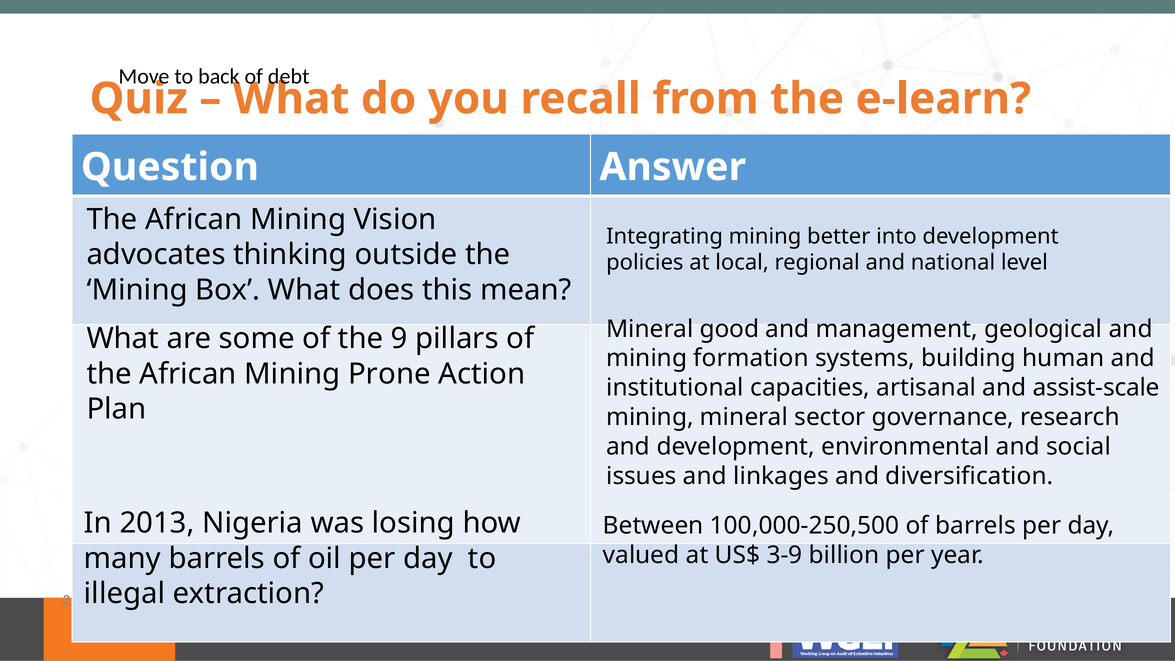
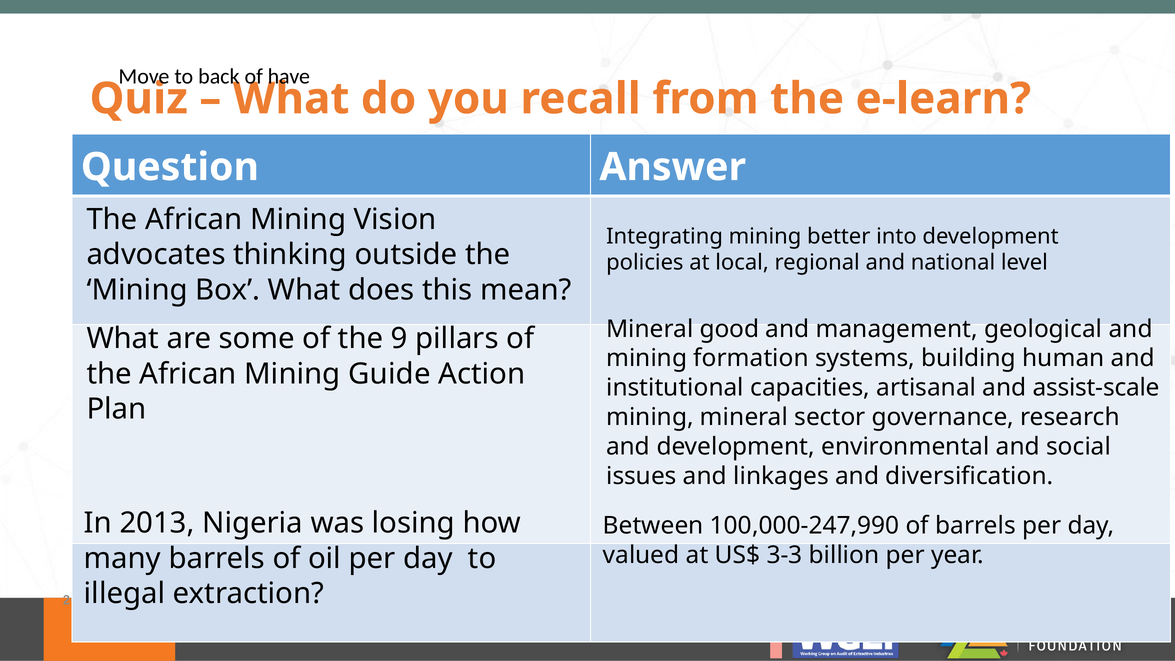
debt: debt -> have (289, 77)
Prone: Prone -> Guide (389, 374)
100,000-250,500: 100,000-250,500 -> 100,000-247,990 (805, 526)
3-9: 3-9 -> 3-3 (785, 555)
